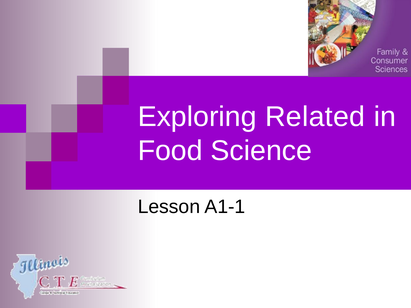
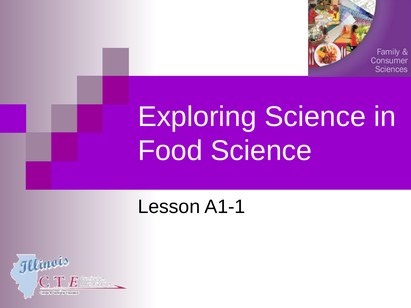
Exploring Related: Related -> Science (315, 117)
